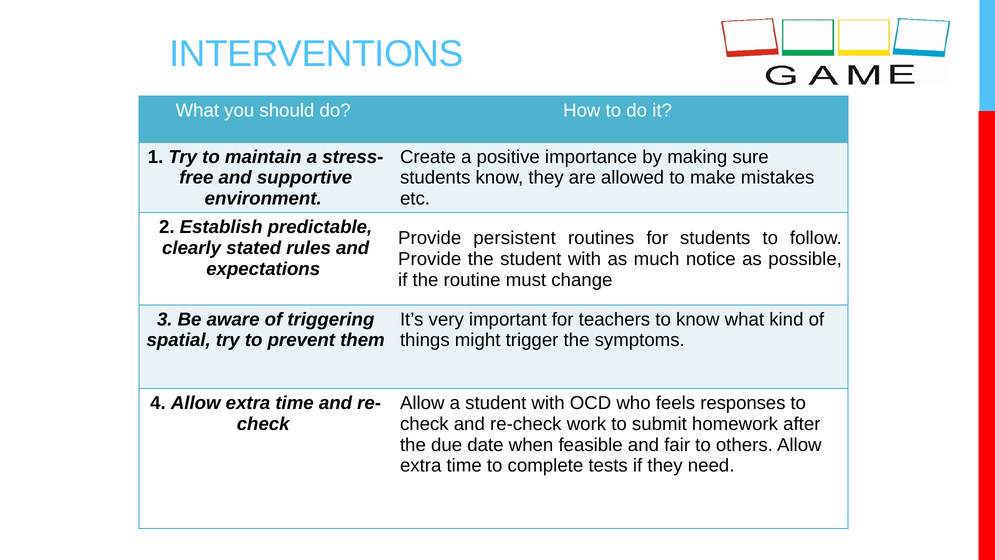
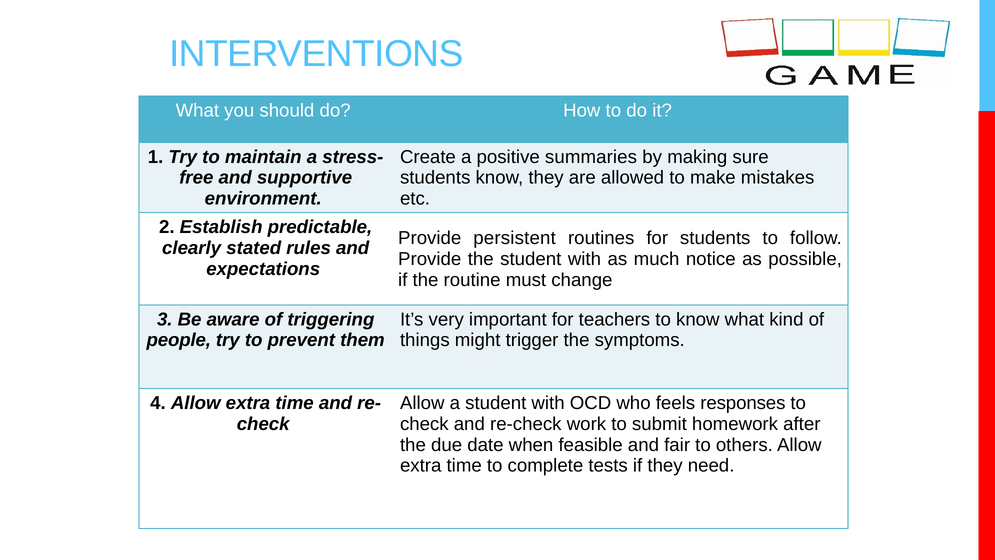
importance: importance -> summaries (591, 157)
spatial: spatial -> people (179, 340)
